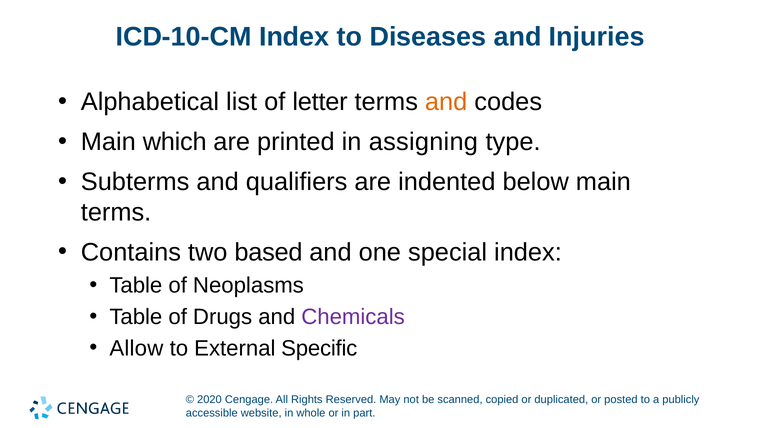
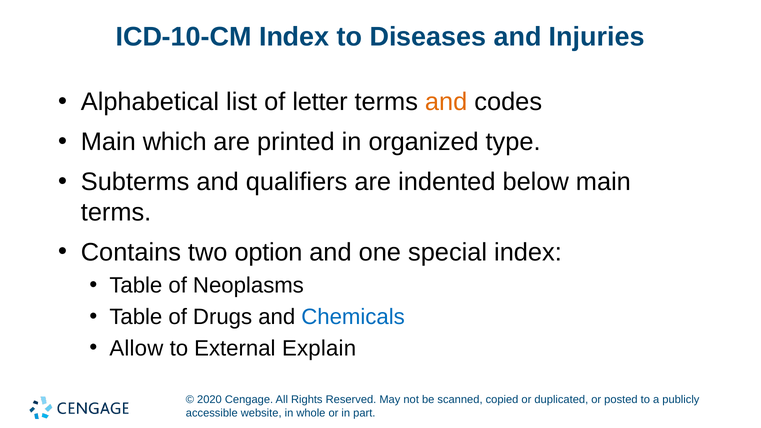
assigning: assigning -> organized (424, 142)
based: based -> option (268, 252)
Chemicals colour: purple -> blue (353, 317)
Specific: Specific -> Explain (319, 348)
